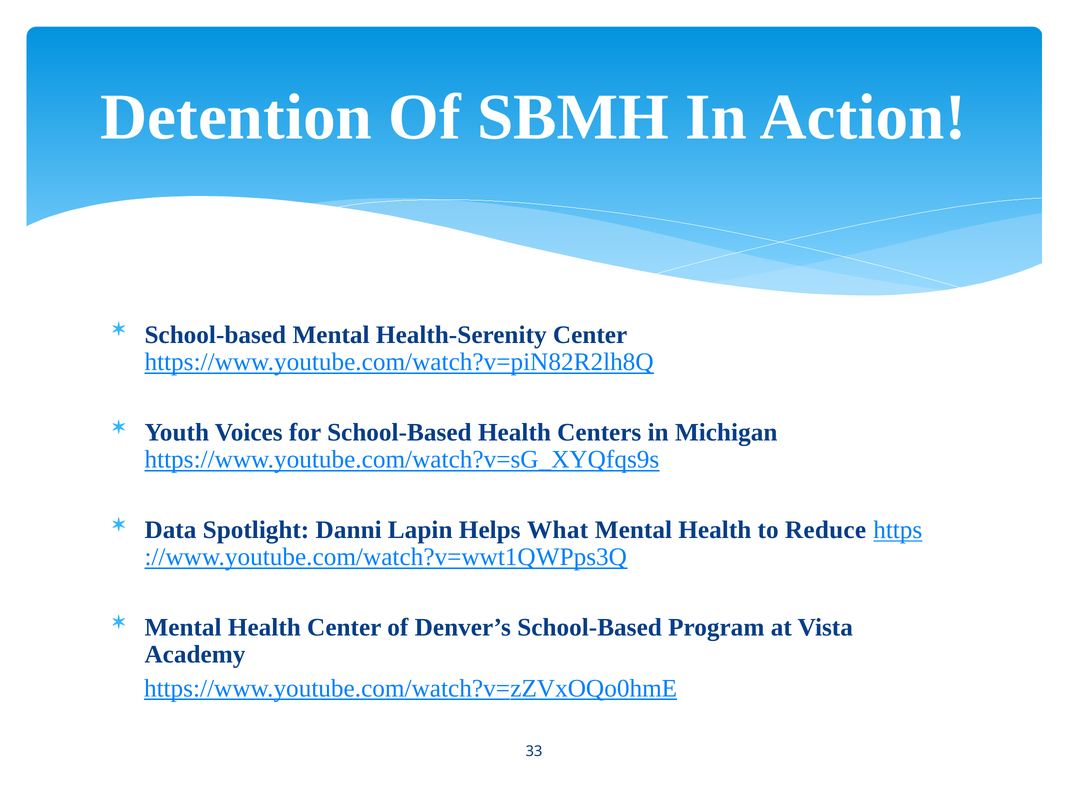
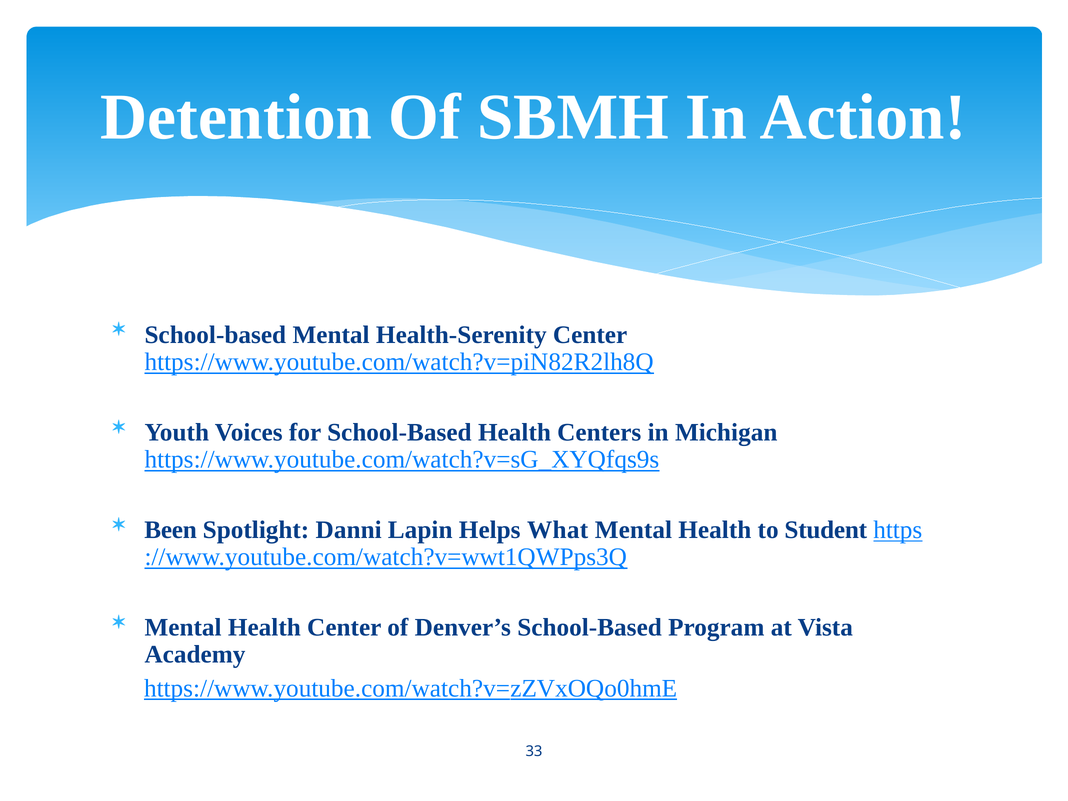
Data: Data -> Been (171, 530)
Reduce: Reduce -> Student (826, 530)
